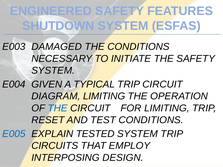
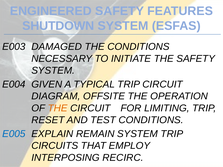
DIAGRAM LIMITING: LIMITING -> OFFSITE (104, 96)
THE colour: blue -> orange (58, 108)
TESTED: TESTED -> REMAIN (95, 134)
DESIGN: DESIGN -> RECIRC (123, 158)
